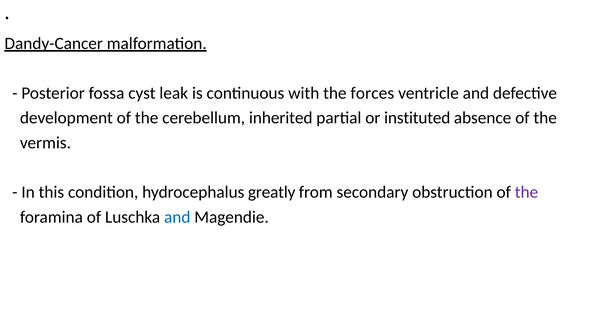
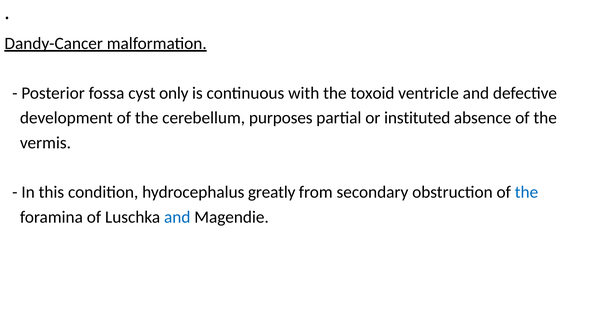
leak: leak -> only (174, 93)
forces: forces -> toxoid (372, 93)
inherited: inherited -> purposes (281, 118)
the colour: purple -> blue (527, 192)
